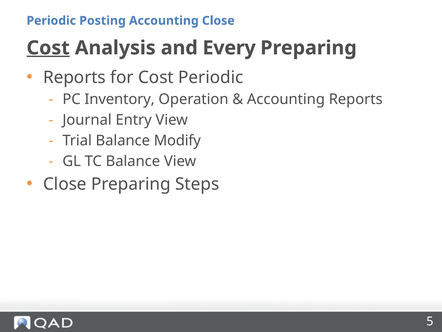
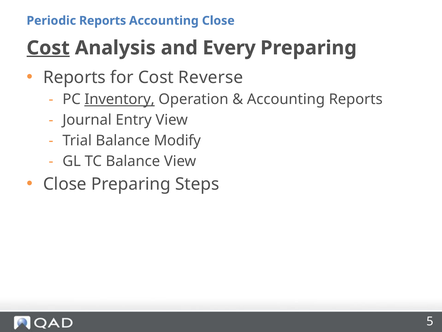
Periodic Posting: Posting -> Reports (103, 21)
Cost Periodic: Periodic -> Reverse (211, 77)
Inventory underline: none -> present (120, 99)
